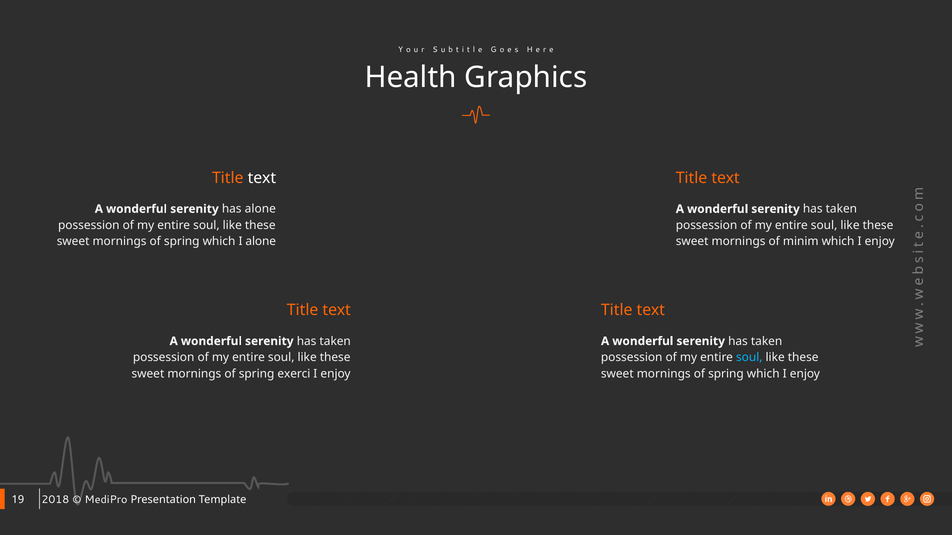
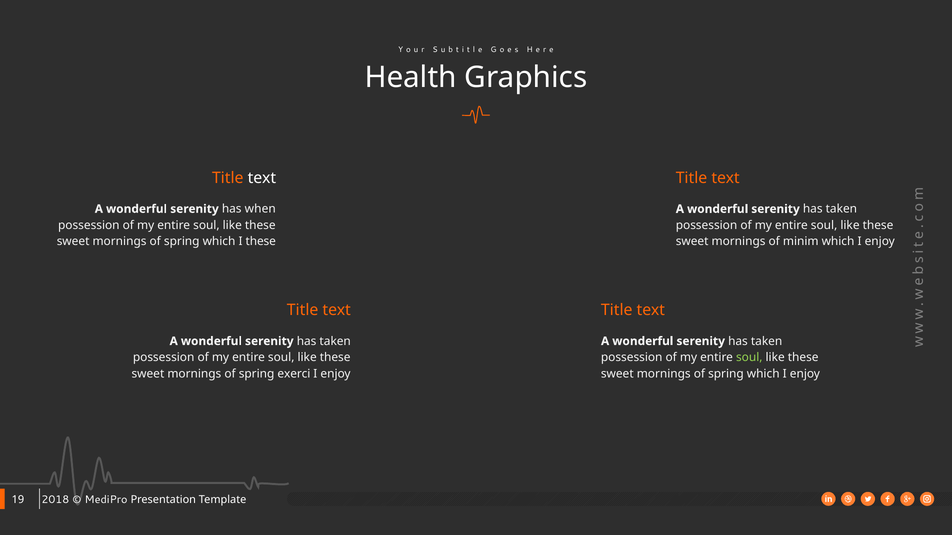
has alone: alone -> when (260, 209)
I alone: alone -> these (261, 242)
soul colour: light blue -> light green (749, 358)
